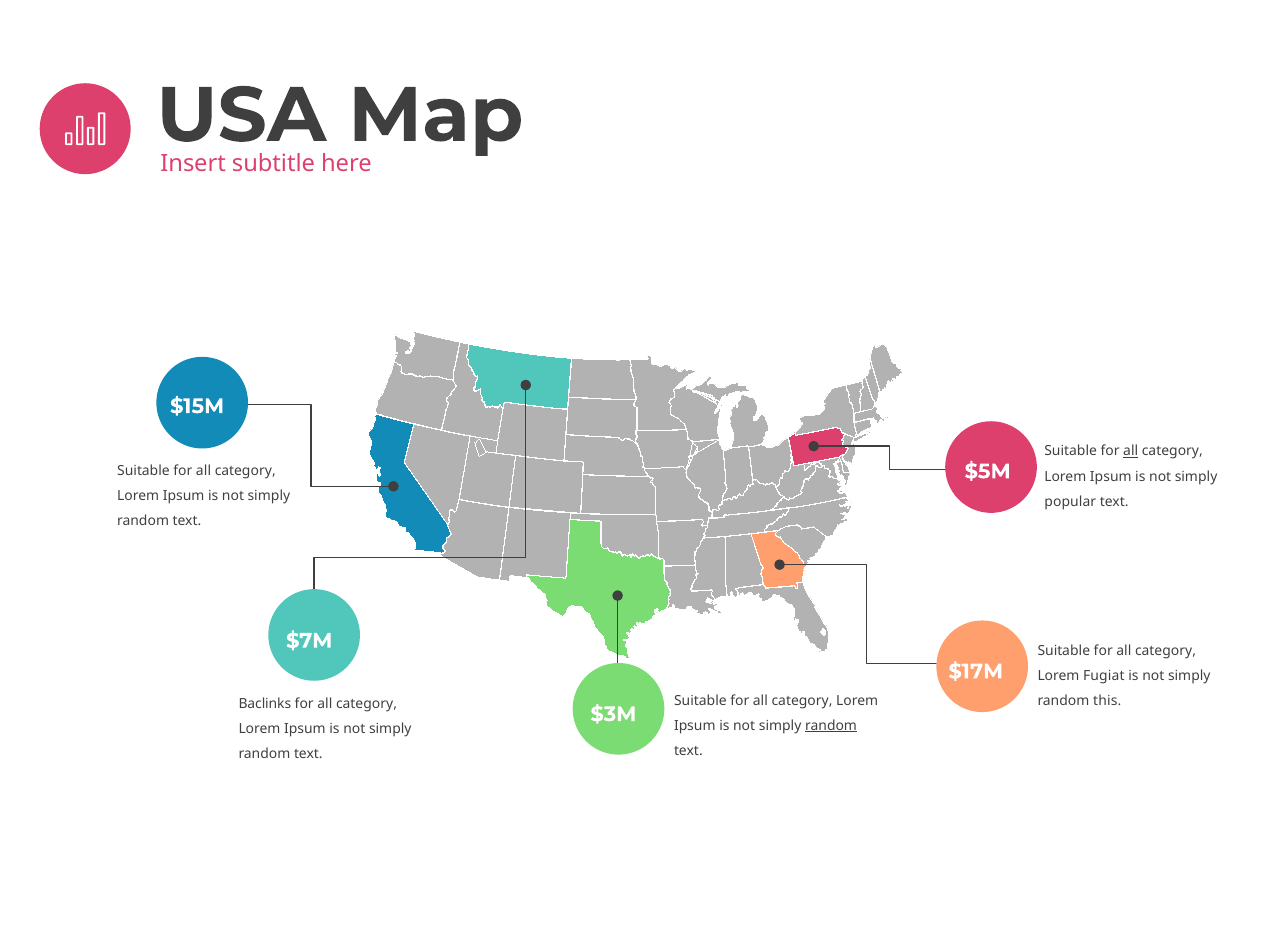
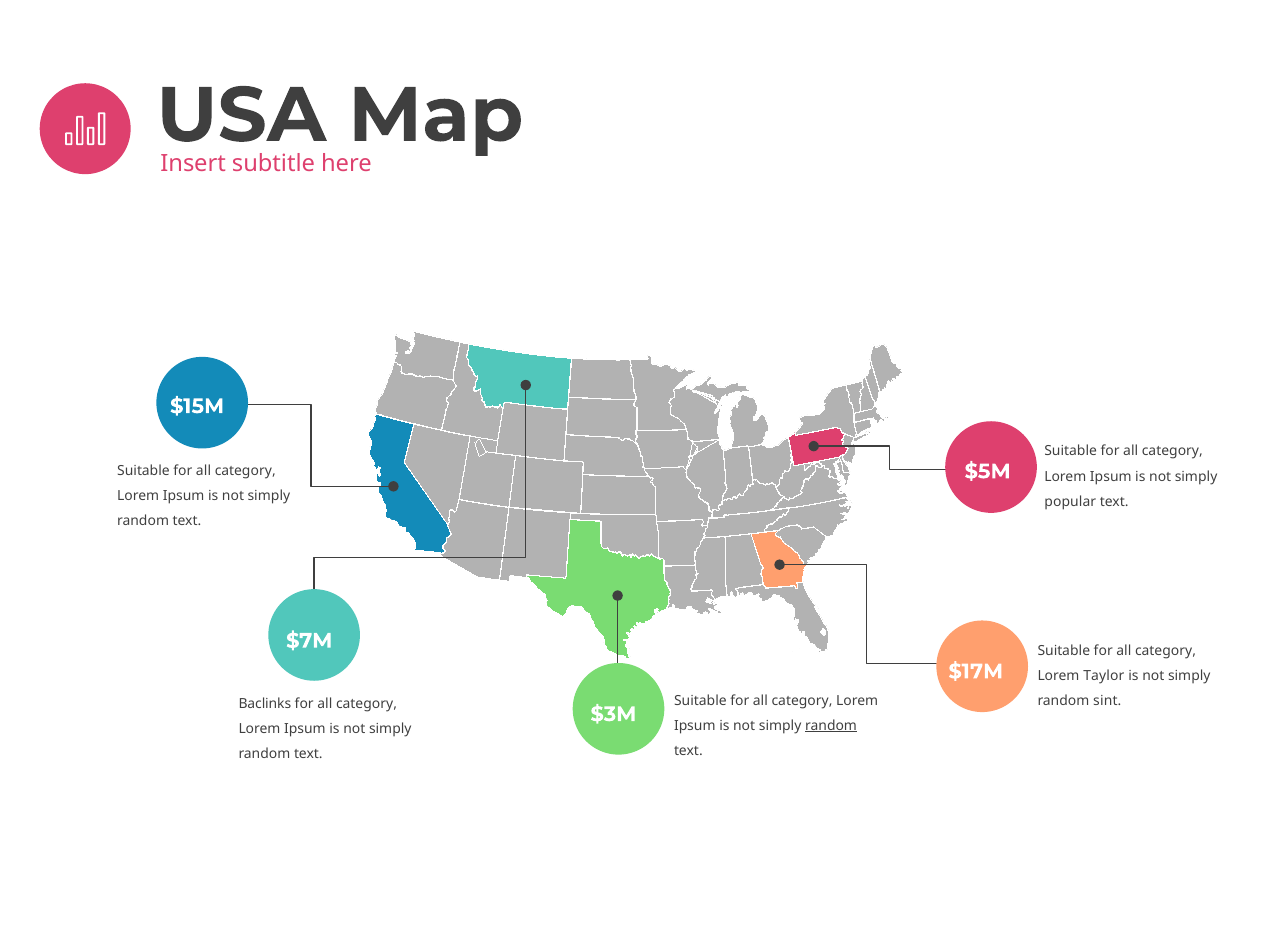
all underline: present -> none (1131, 452)
Fugiat: Fugiat -> Taylor (1104, 676)
this: this -> sint (1107, 701)
